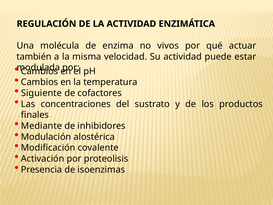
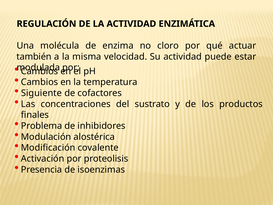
vivos: vivos -> cloro (168, 46)
Mediante: Mediante -> Problema (42, 126)
